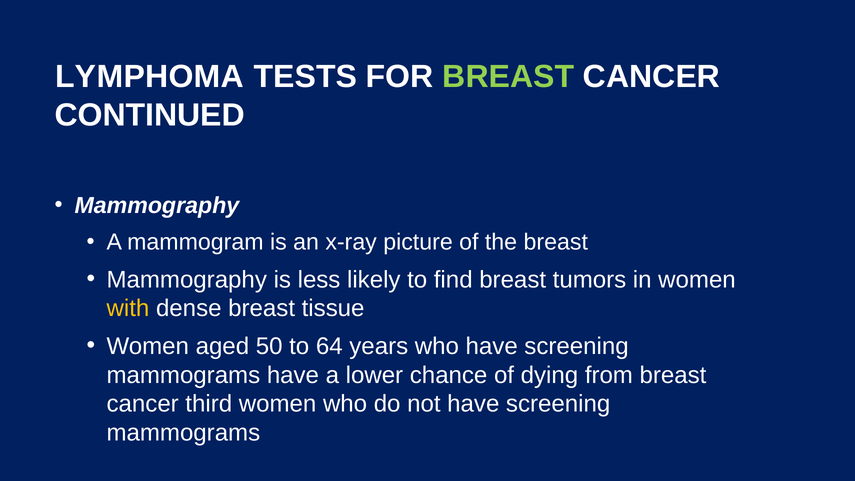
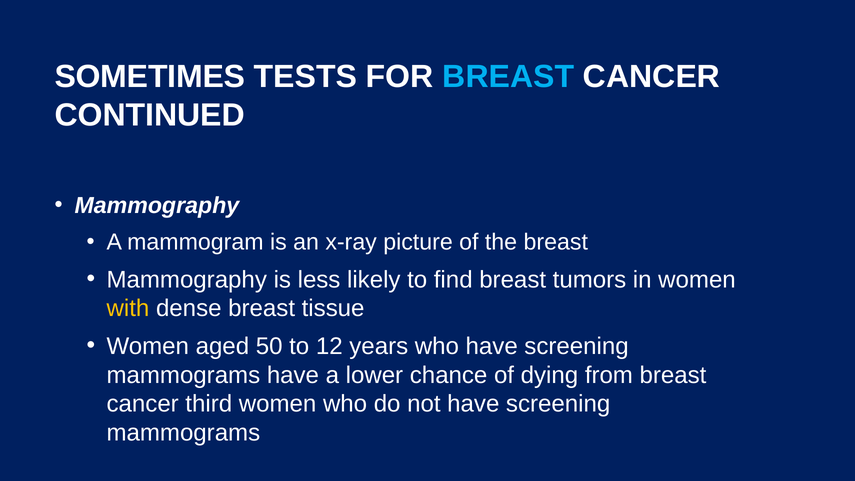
LYMPHOMA: LYMPHOMA -> SOMETIMES (150, 77)
BREAST colour: light green -> light blue (508, 77)
64: 64 -> 12 (329, 346)
